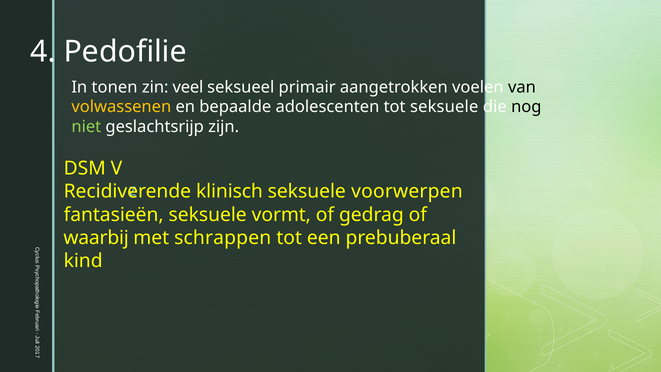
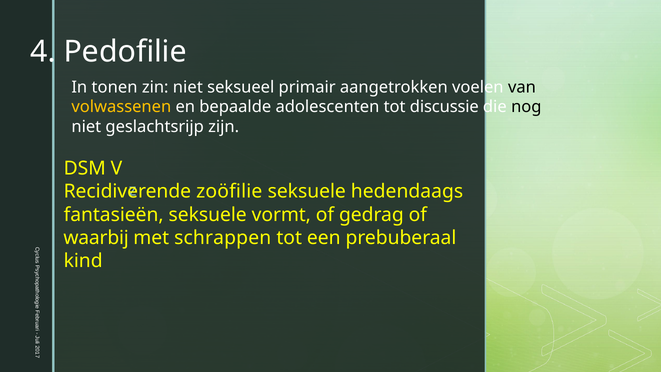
zin veel: veel -> niet (188, 87)
tot seksuele: seksuele -> discussie (444, 107)
niet colour: light green -> white (86, 127)
klinisch: klinisch -> zoöfilie (229, 191)
voorwerpen: voorwerpen -> hedendaags (407, 191)
